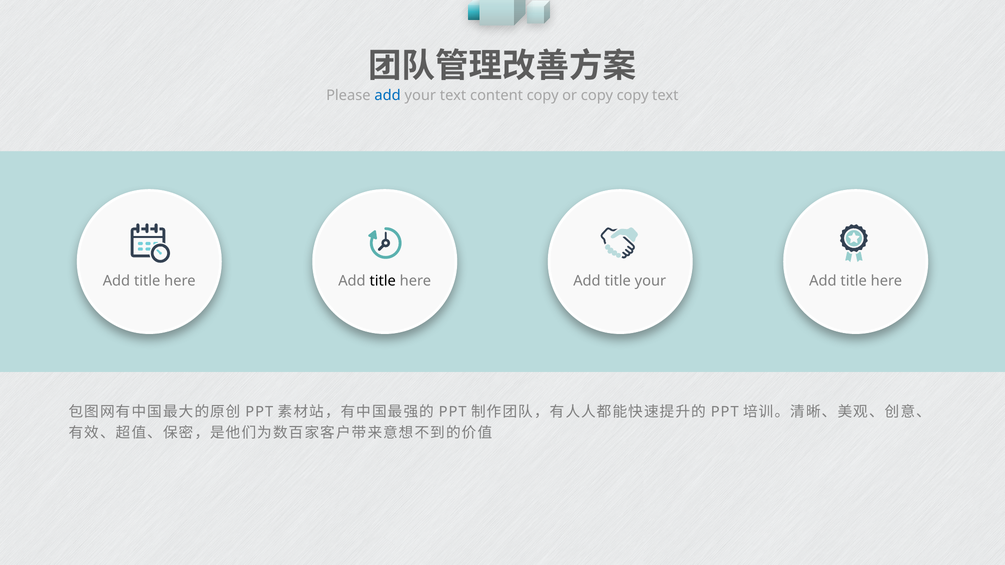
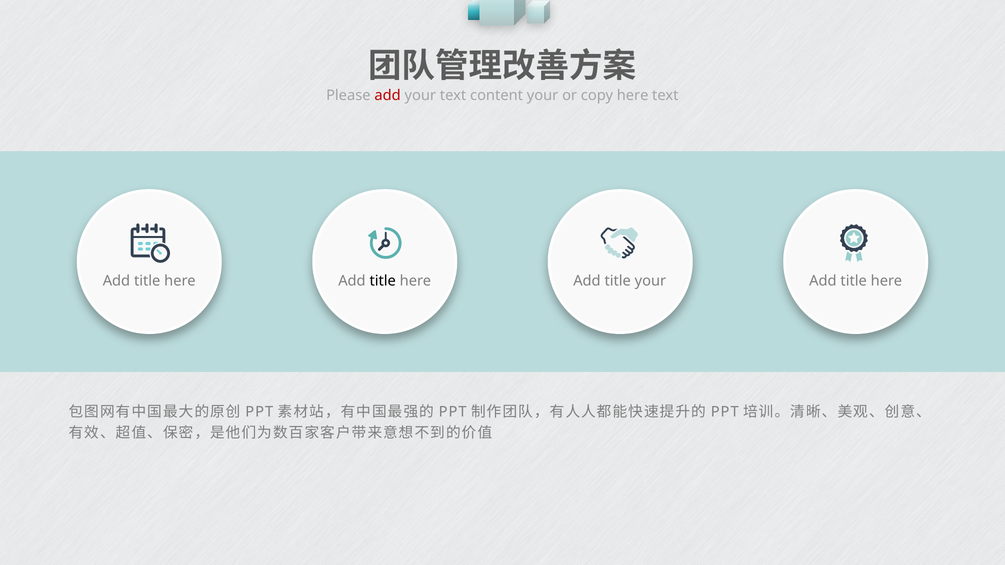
add colour: blue -> red (388, 95)
content copy: copy -> your (543, 95)
copy copy: copy -> here (633, 95)
